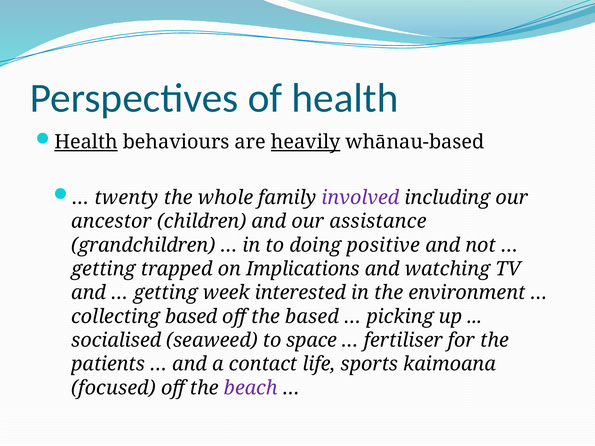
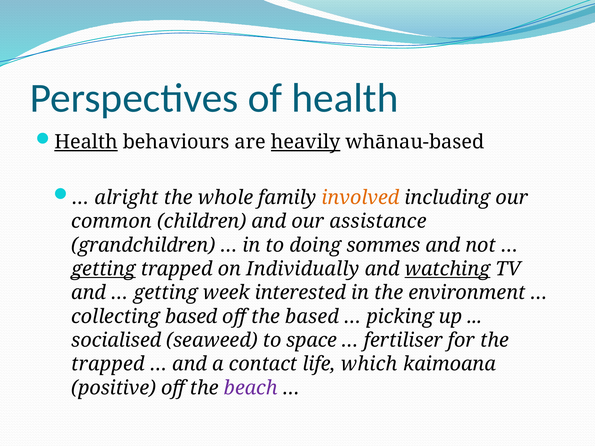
twenty: twenty -> alright (126, 198)
involved colour: purple -> orange (360, 198)
ancestor: ancestor -> common (112, 221)
positive: positive -> sommes (383, 245)
getting underline: none -> present (103, 269)
Implications: Implications -> Individually (303, 269)
watching underline: none -> present (448, 269)
patients: patients -> trapped (108, 364)
sports: sports -> which (369, 364)
focused: focused -> positive (114, 388)
